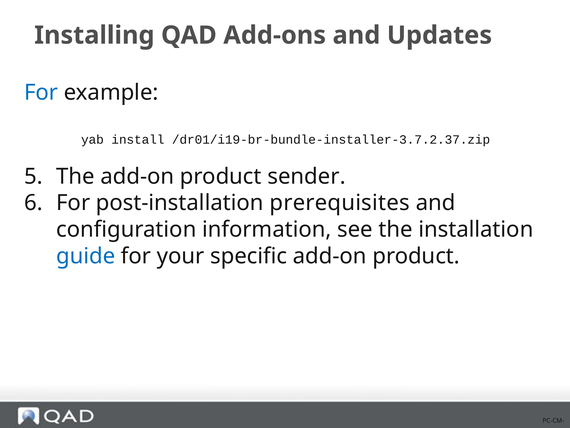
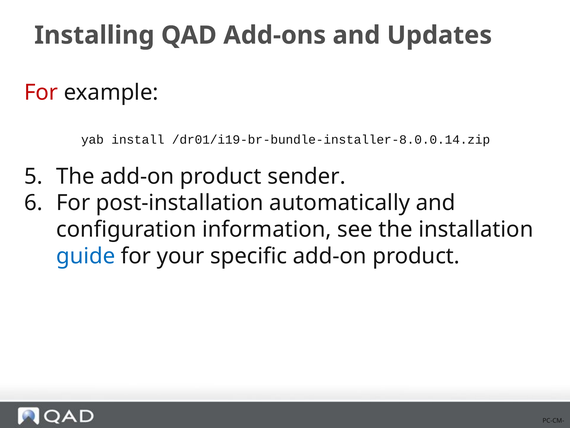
For colour: blue -> red (41, 93)
/dr01/i19-br-bundle-installer-3.7.2.37.zip: /dr01/i19-br-bundle-installer-3.7.2.37.zip -> /dr01/i19-br-bundle-installer-8.0.0.14.zip (331, 139)
prerequisites: prerequisites -> automatically (340, 203)
